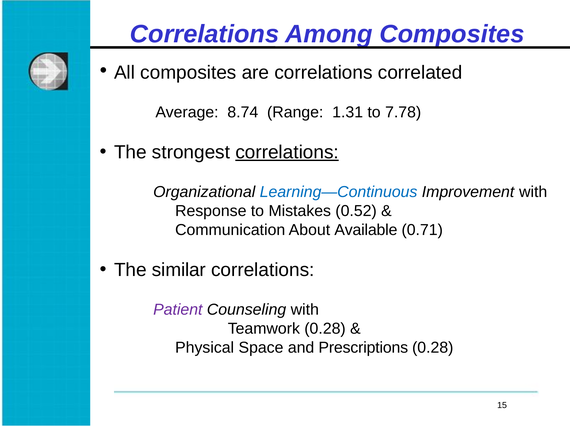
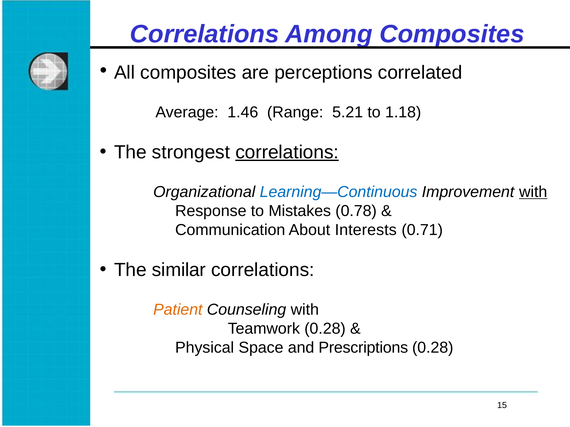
are correlations: correlations -> perceptions (324, 73)
8.74: 8.74 -> 1.46 (243, 112)
1.31: 1.31 -> 5.21 (348, 112)
7.78: 7.78 -> 1.18 (403, 112)
with underline: none -> present (533, 192)
0.52: 0.52 -> 0.78 (356, 211)
Available: Available -> Interests (366, 230)
Patient colour: purple -> orange (178, 310)
